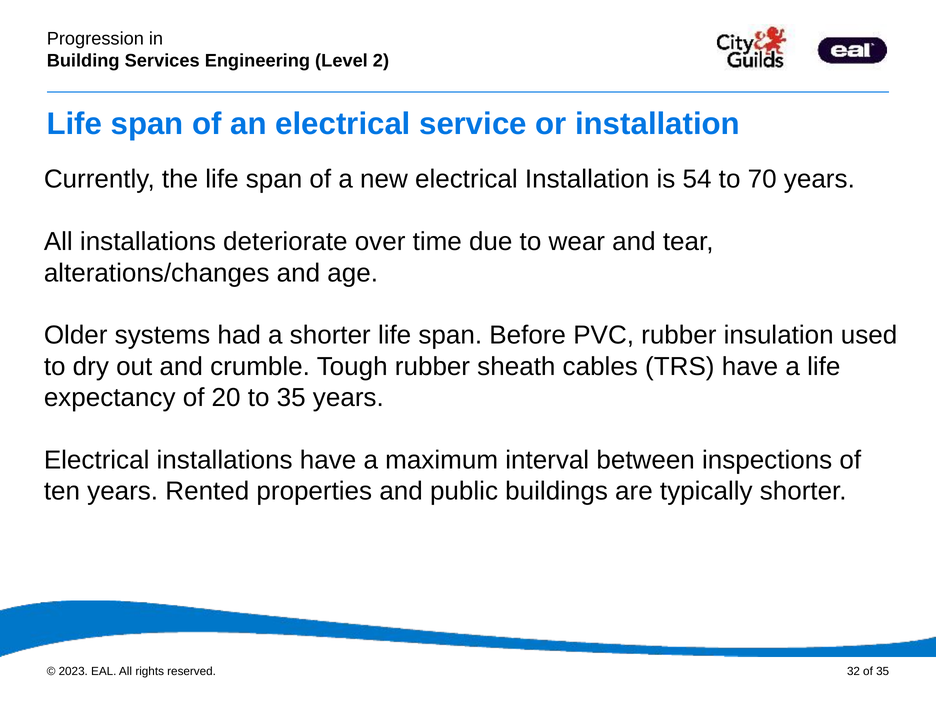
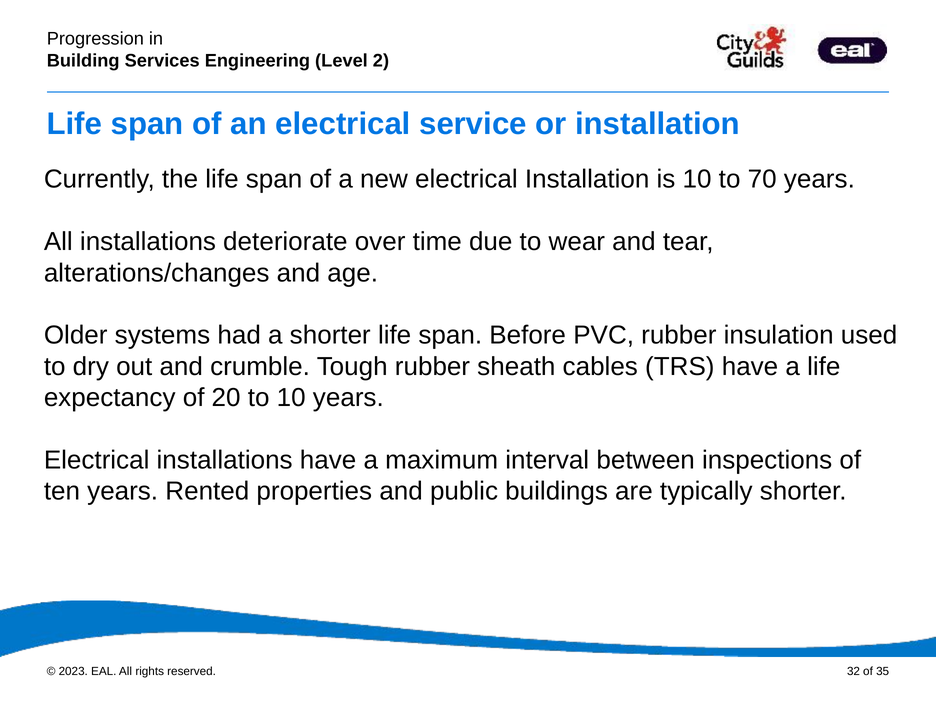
is 54: 54 -> 10 (697, 179)
to 35: 35 -> 10 (291, 398)
